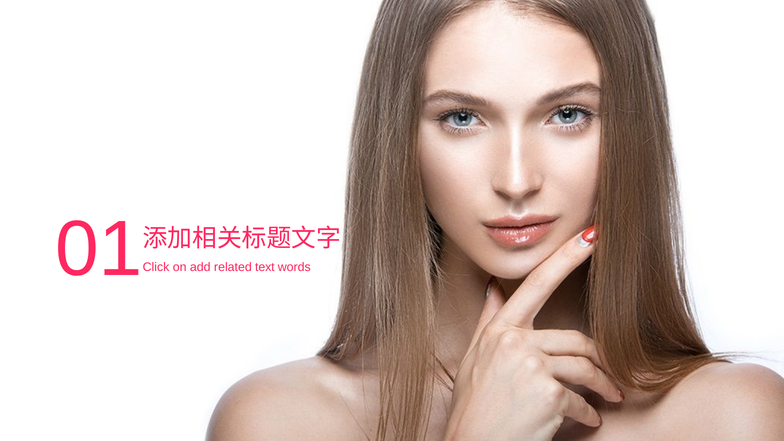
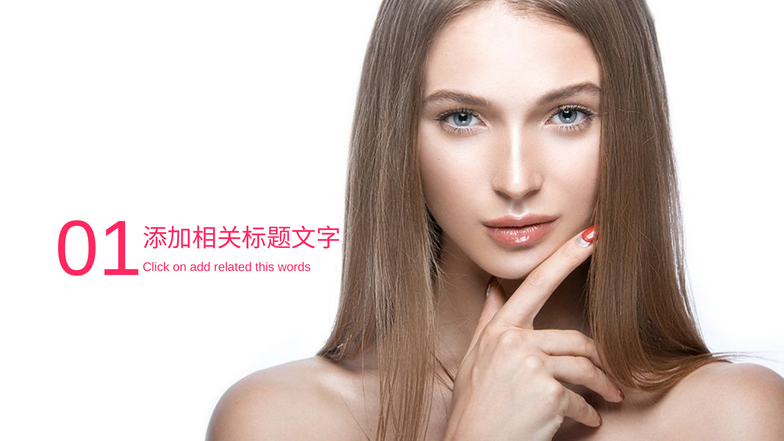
text: text -> this (265, 267)
